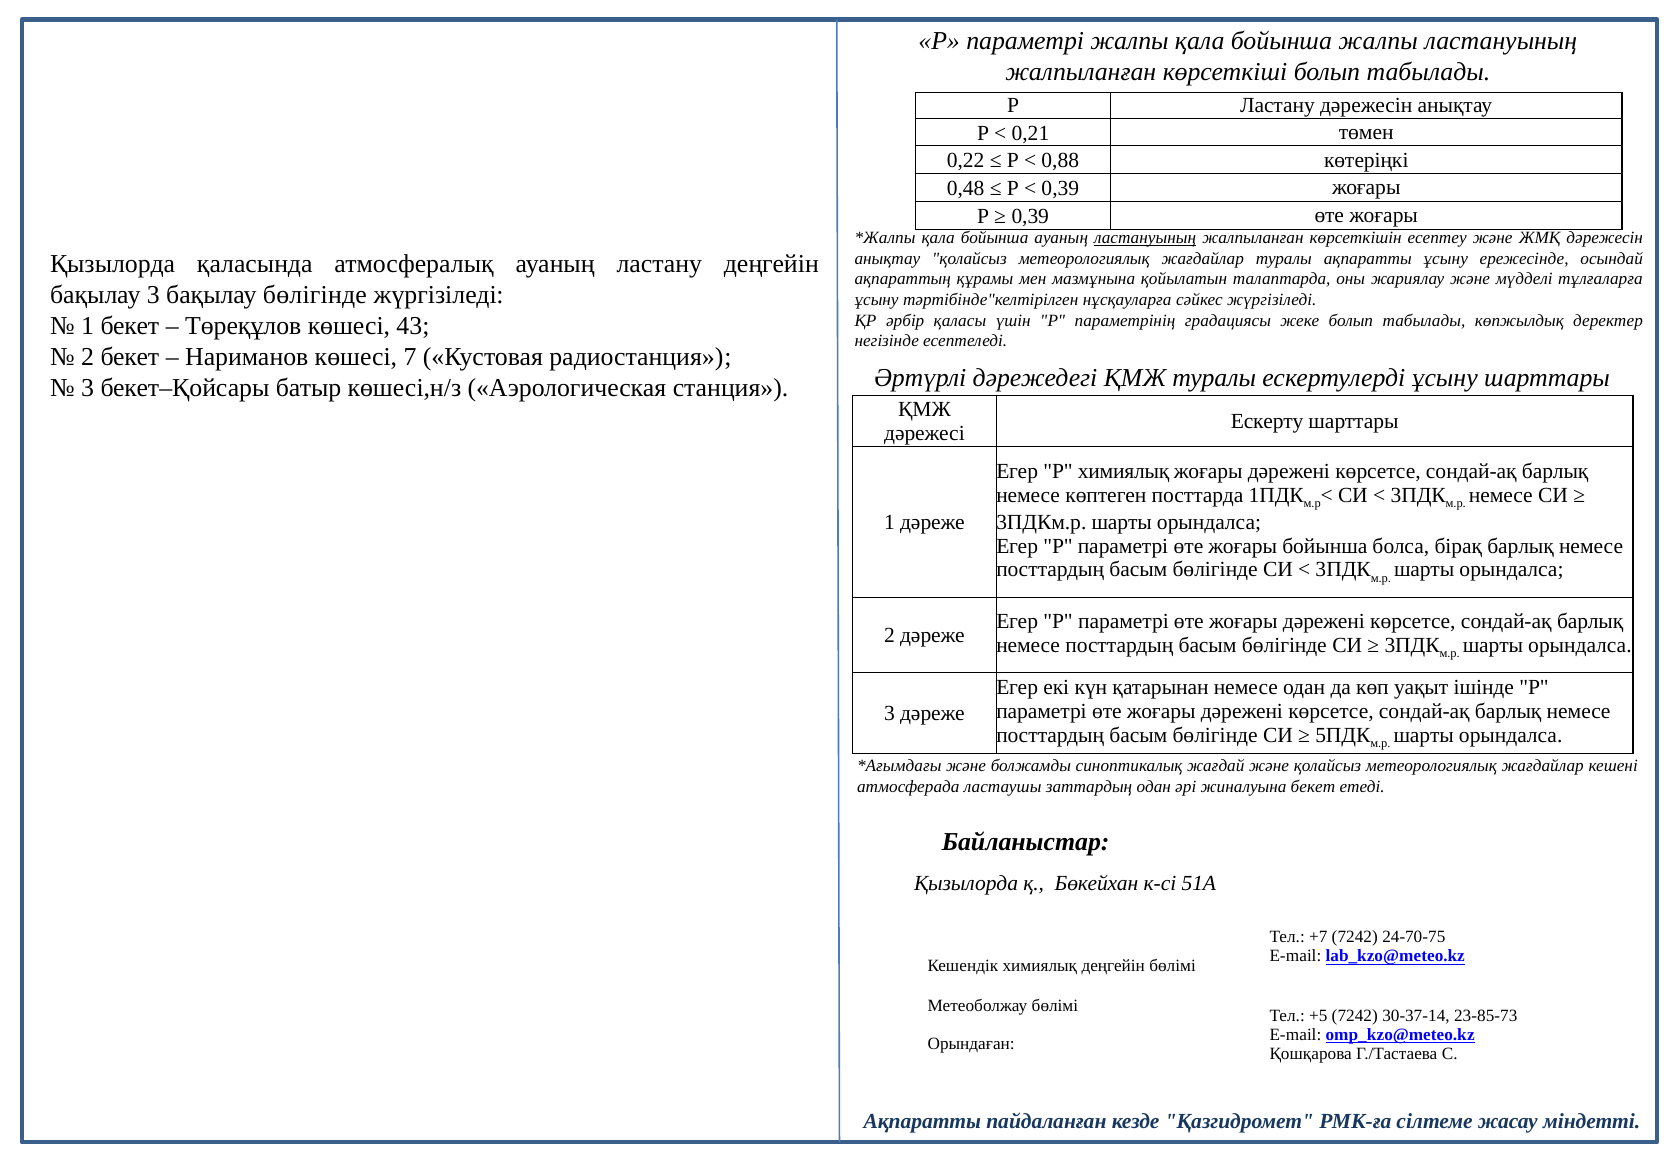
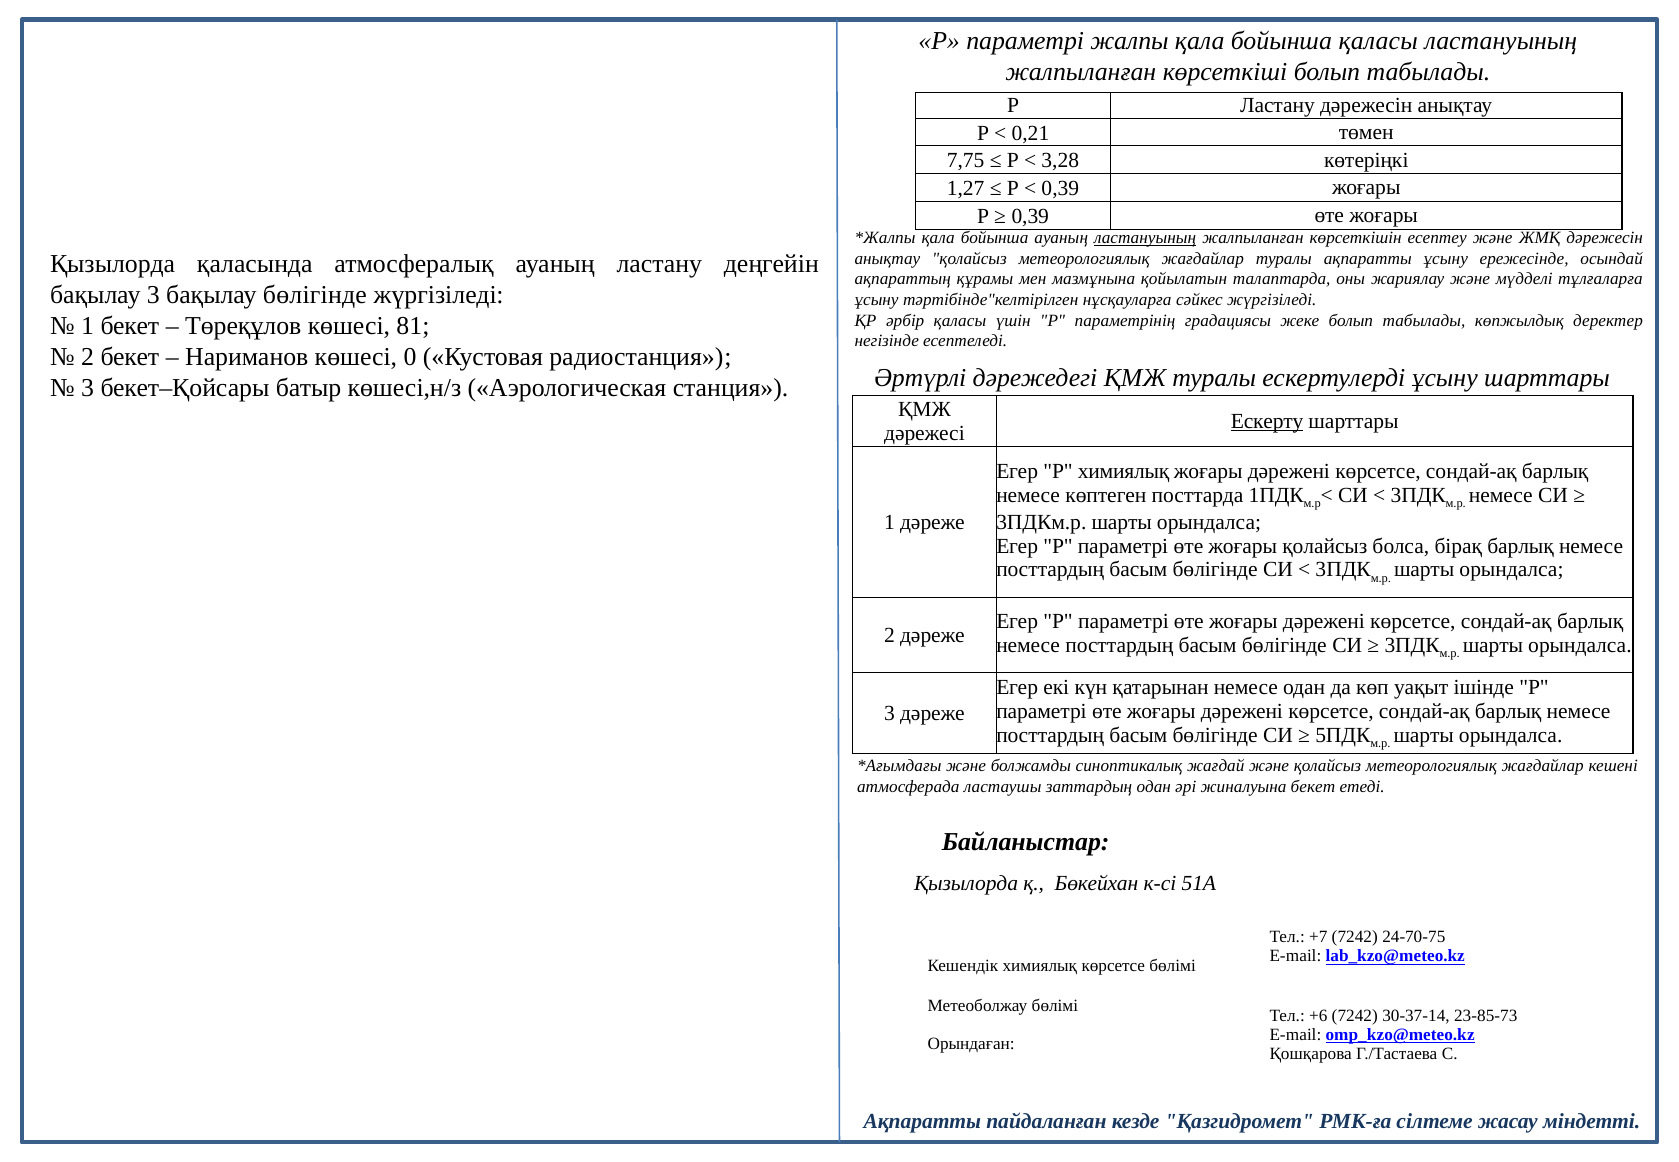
бойынша жалпы: жалпы -> қаласы (1378, 41)
0,22: 0,22 -> 7,75 (966, 161)
0,88: 0,88 -> 3,28 (1060, 161)
0,48: 0,48 -> 1,27 (966, 189)
43: 43 -> 81 (413, 326)
7: 7 -> 0 (410, 357)
Ескерту underline: none -> present (1267, 421)
жоғары бойынша: бойынша -> қолайсыз (1325, 546)
химиялық деңгейін: деңгейін -> көрсетсе (1113, 966)
+5: +5 -> +6 (1318, 1016)
